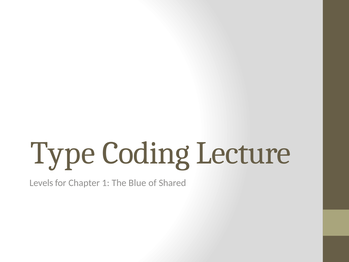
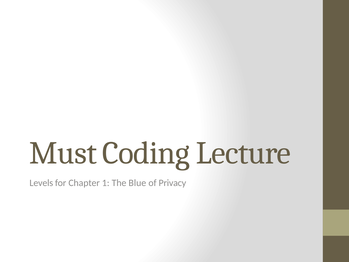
Type: Type -> Must (63, 153)
Shared: Shared -> Privacy (172, 183)
